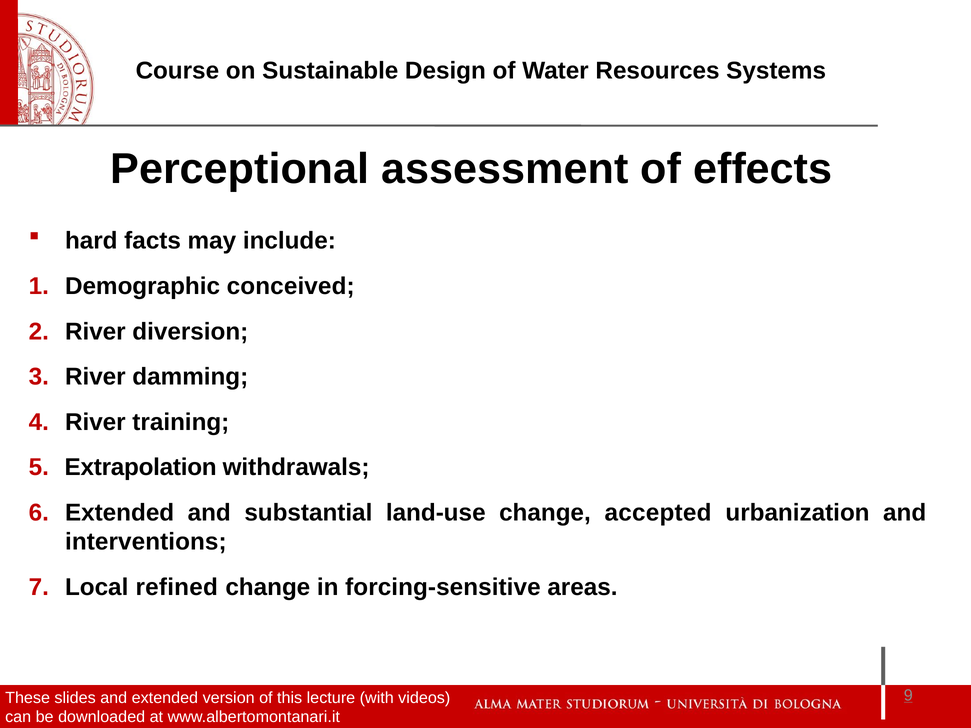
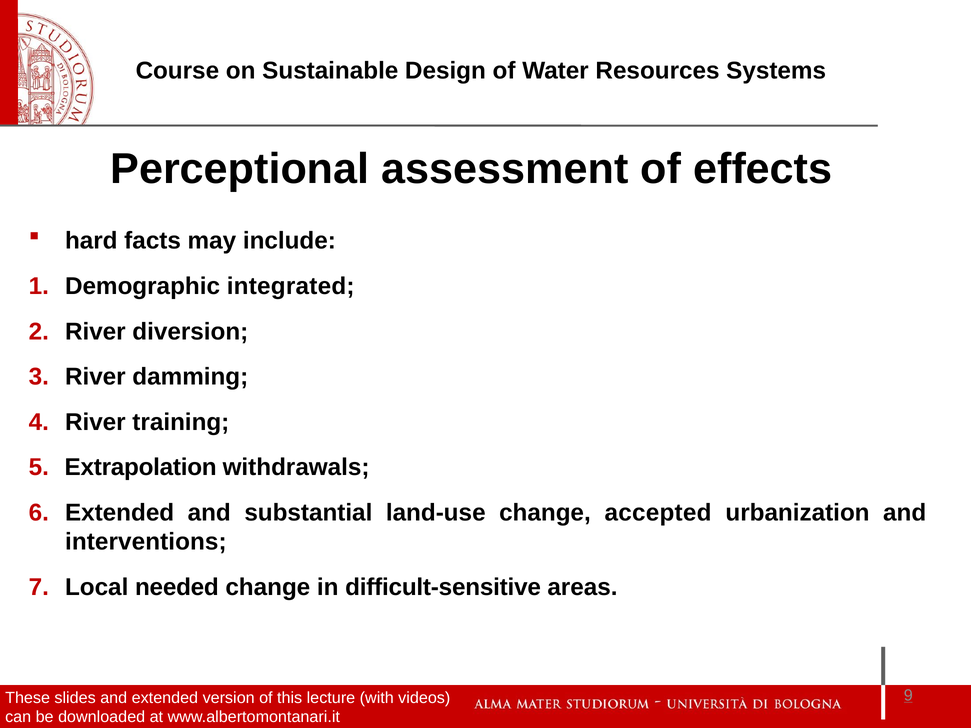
conceived: conceived -> integrated (291, 286)
refined: refined -> needed (177, 587)
forcing-sensitive: forcing-sensitive -> difficult-sensitive (443, 587)
